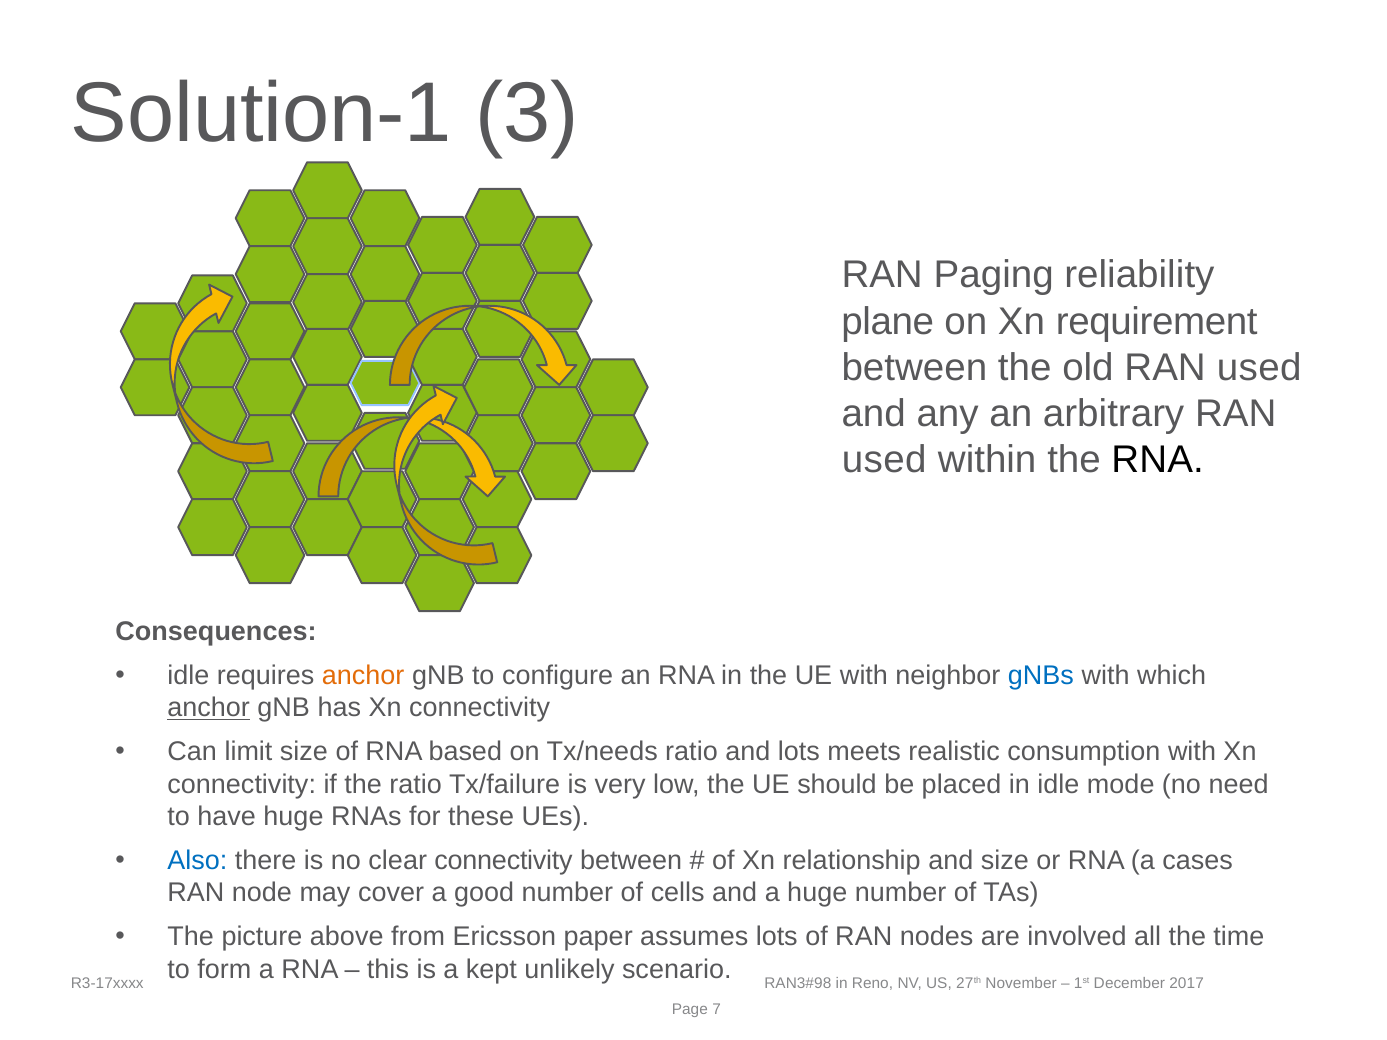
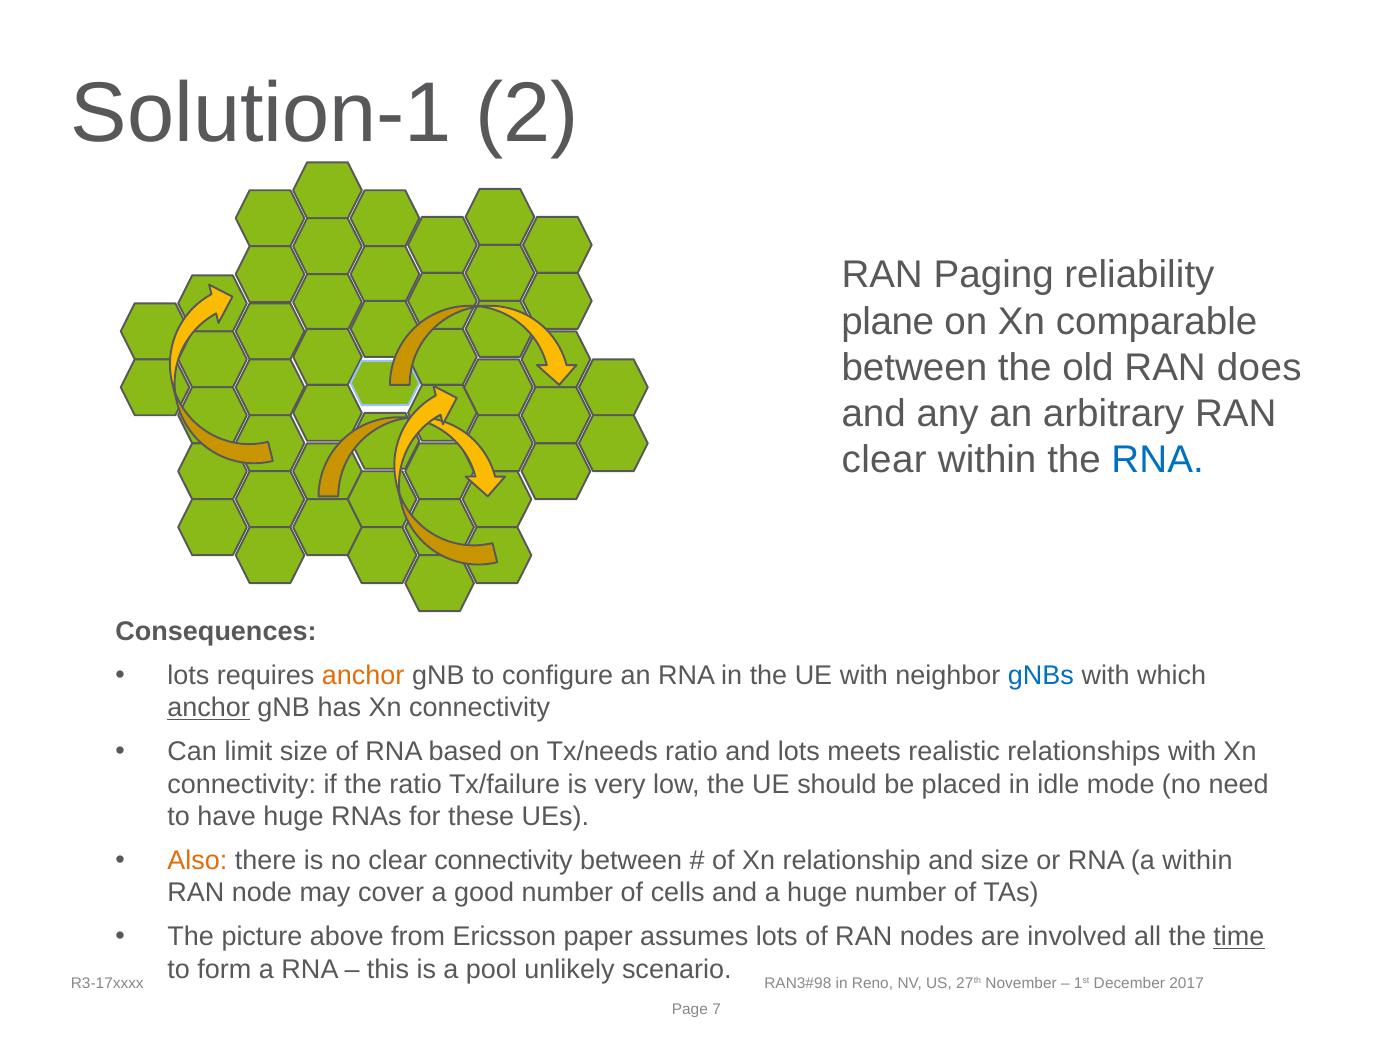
3: 3 -> 2 (527, 114)
requirement: requirement -> comparable (1157, 321)
old RAN used: used -> does (1259, 368)
used: used -> clear (884, 460)
RNA colour: black -> blue (1158, 460)
idle: idle -> lots (188, 676)
consumption: consumption -> relationships (1084, 752)
Also colour: blue -> orange (197, 861)
a cases: cases -> within (1198, 861)
time underline: none -> present (1239, 937)
kept: kept -> pool (491, 970)
